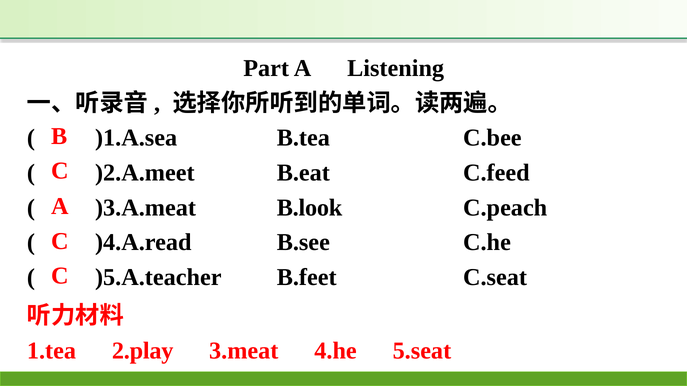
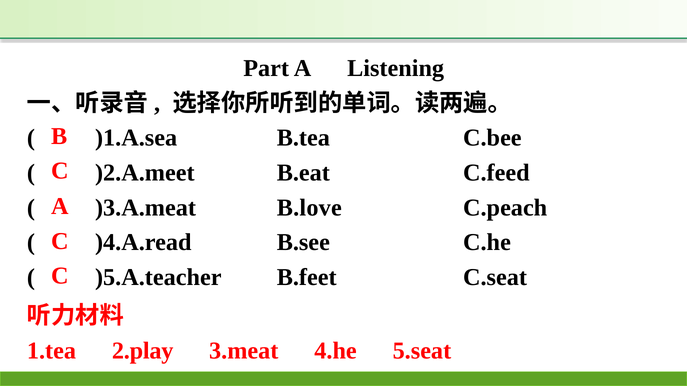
B.look: B.look -> B.love (309, 208)
